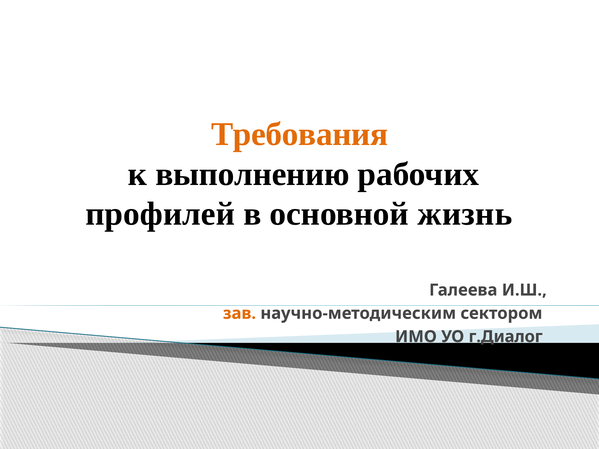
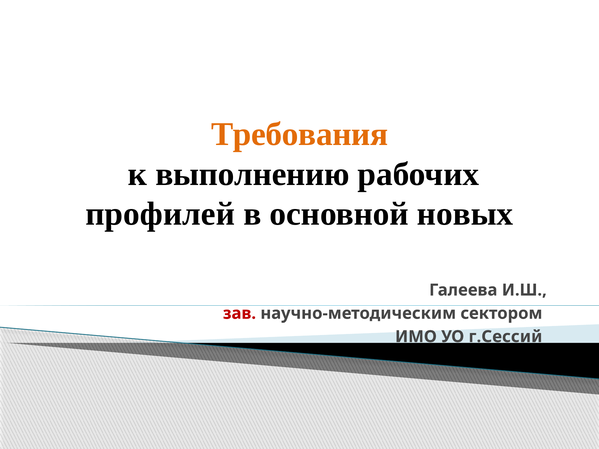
жизнь: жизнь -> новых (465, 214)
зав colour: orange -> red (239, 314)
г.Диалог: г.Диалог -> г.Сессий (505, 337)
